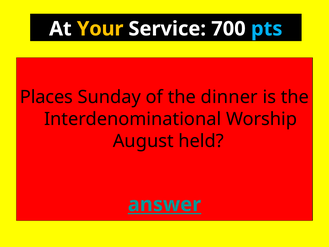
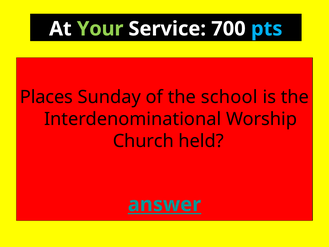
Your colour: yellow -> light green (100, 29)
dinner: dinner -> school (229, 97)
August: August -> Church (143, 141)
